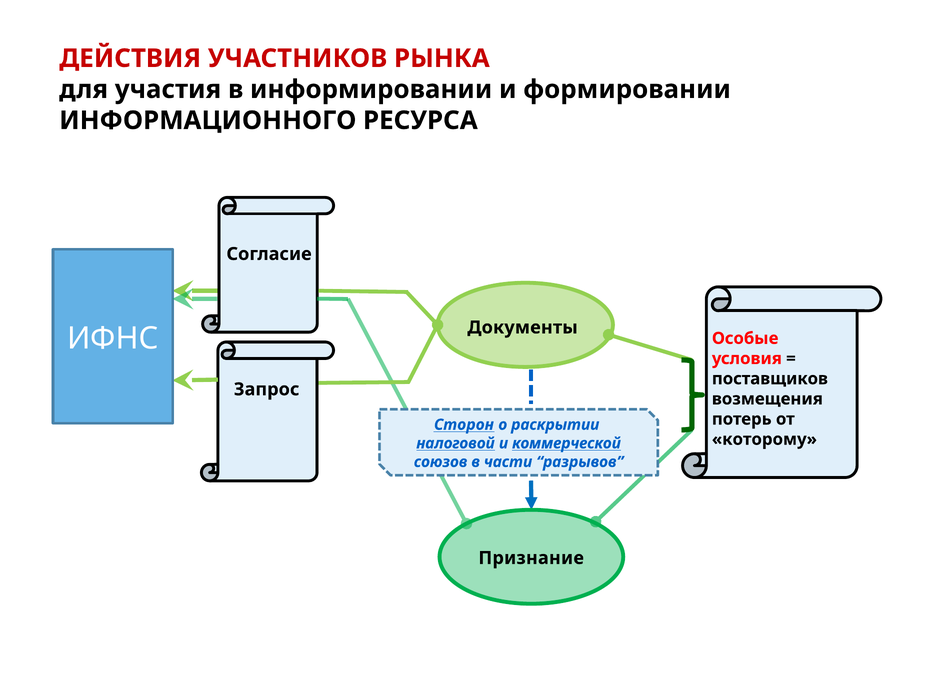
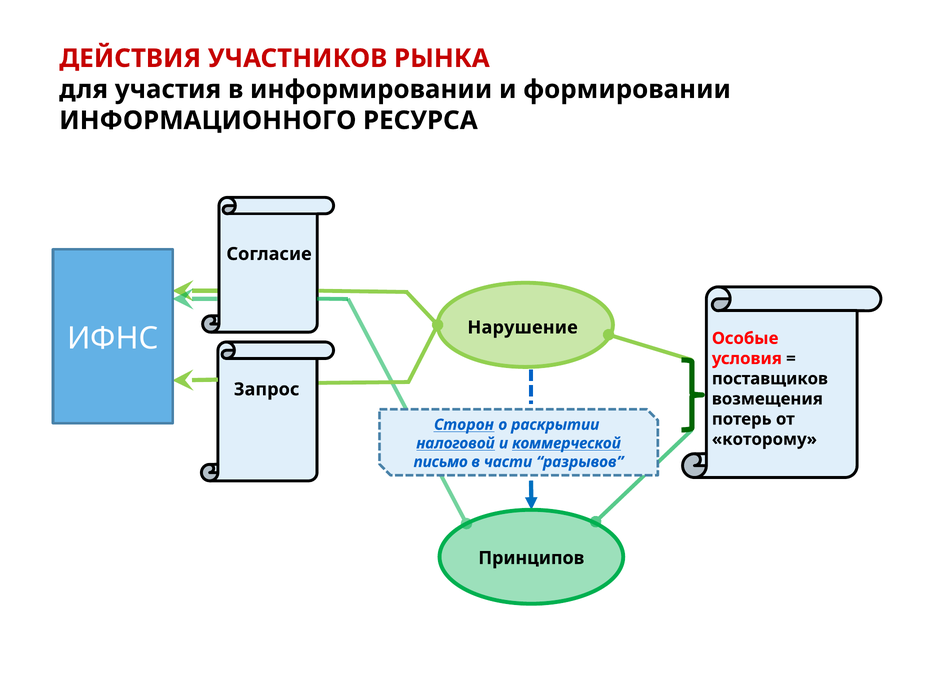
Документы: Документы -> Нарушение (523, 327)
союзов: союзов -> письмо (441, 462)
Признание: Признание -> Принципов (531, 558)
